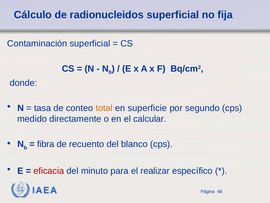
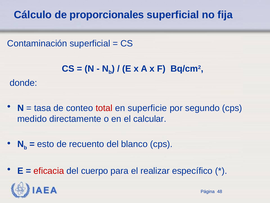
radionucleidos: radionucleidos -> proporcionales (107, 15)
total colour: orange -> red (104, 108)
fibra: fibra -> esto (46, 144)
minuto: minuto -> cuerpo (95, 171)
